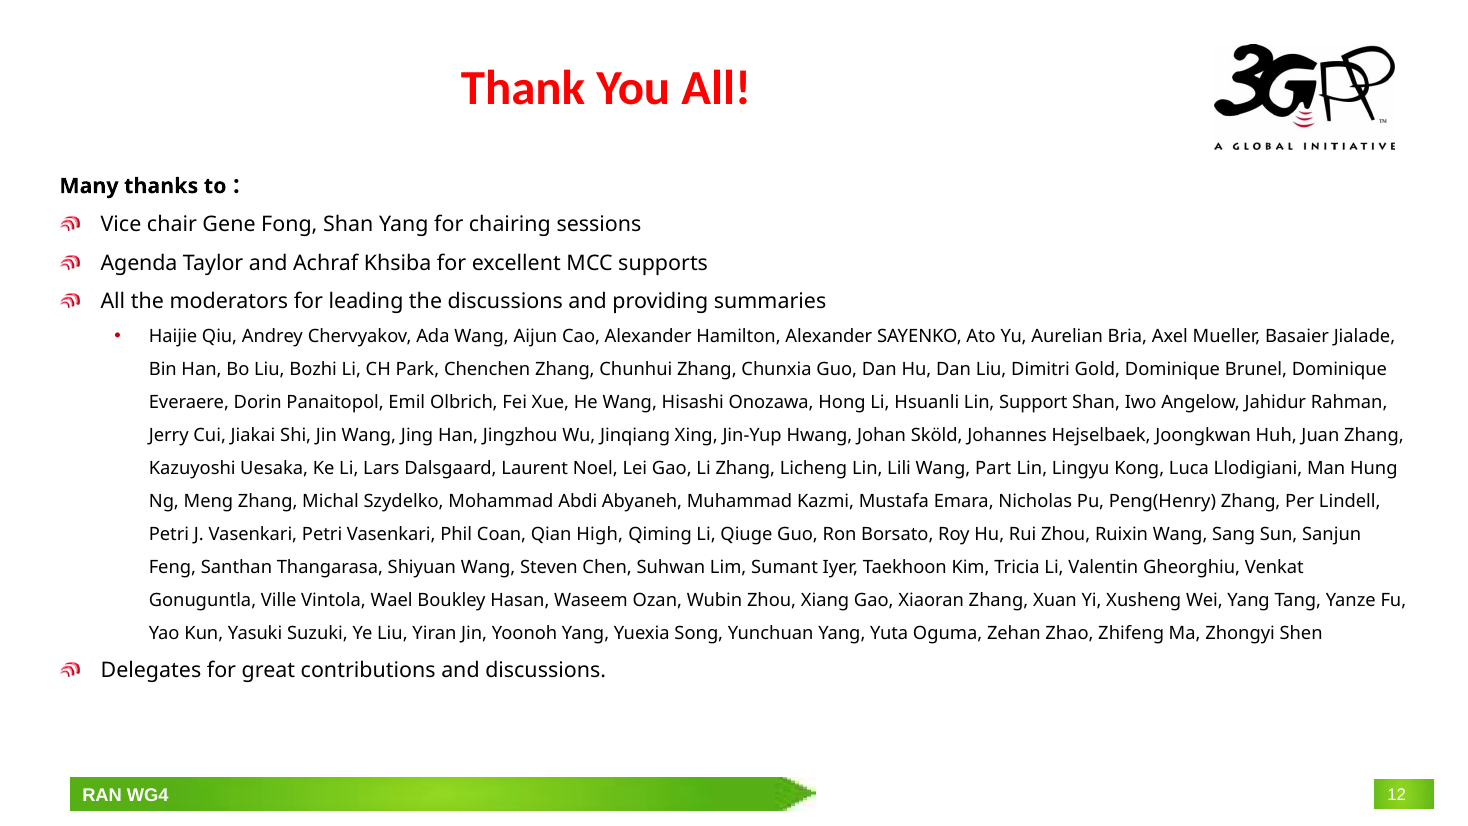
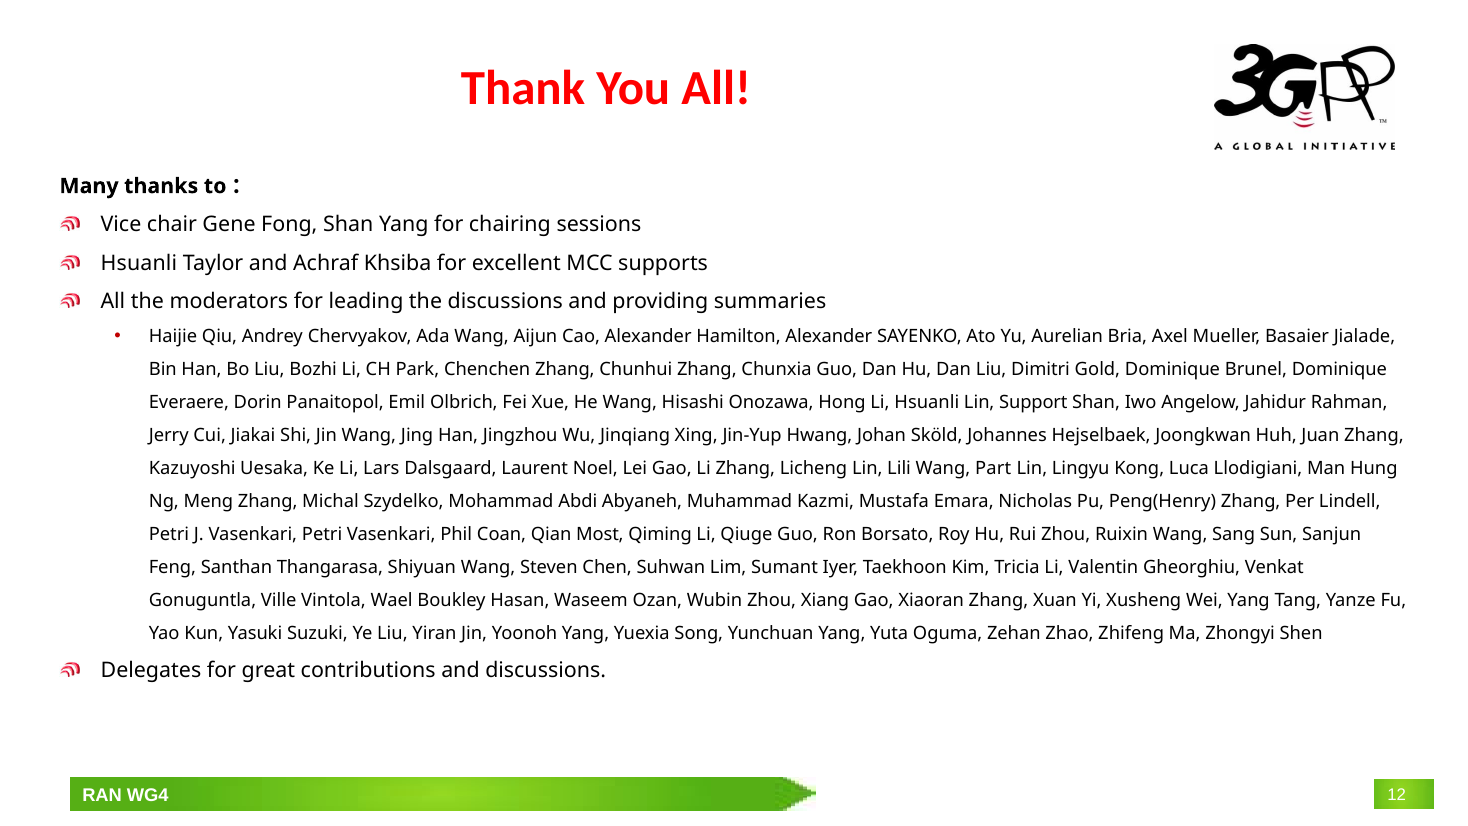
Agenda: Agenda -> Hsuanli (139, 263)
High: High -> Most (600, 534)
